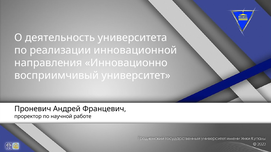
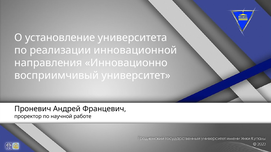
деятельность: деятельность -> установление (60, 38)
